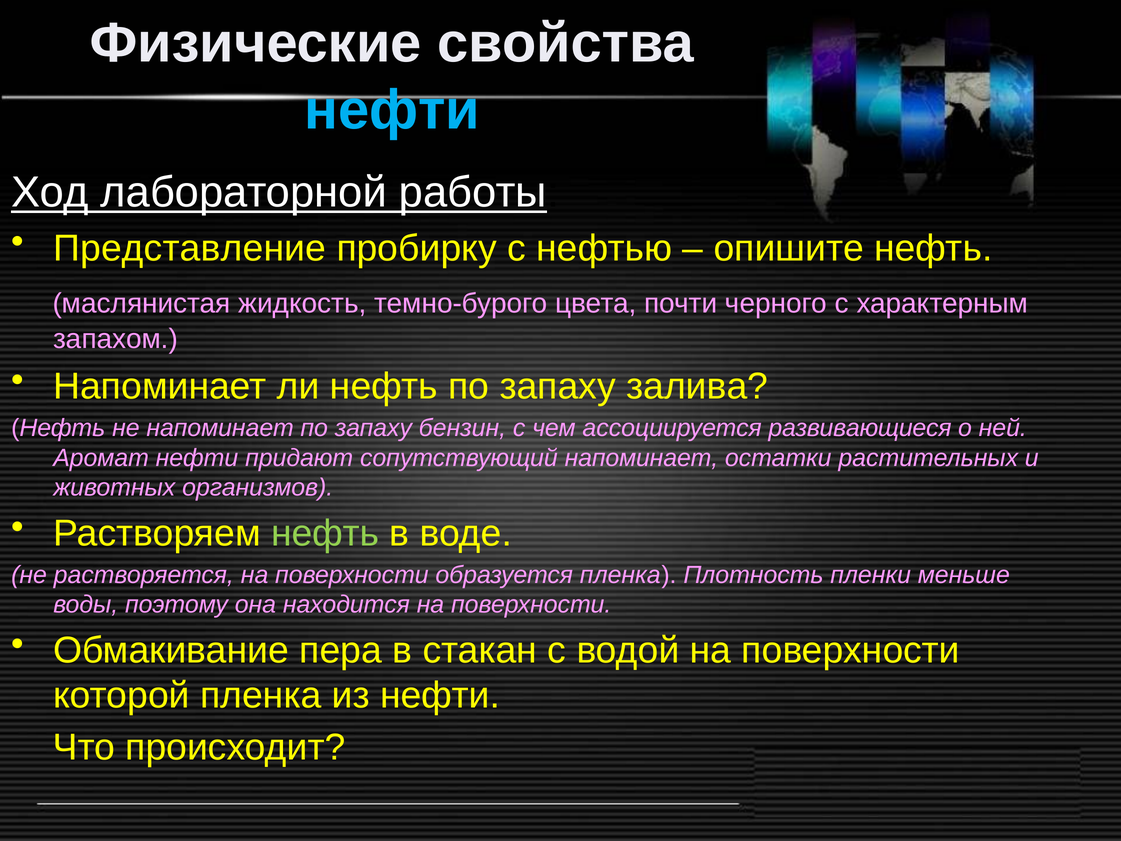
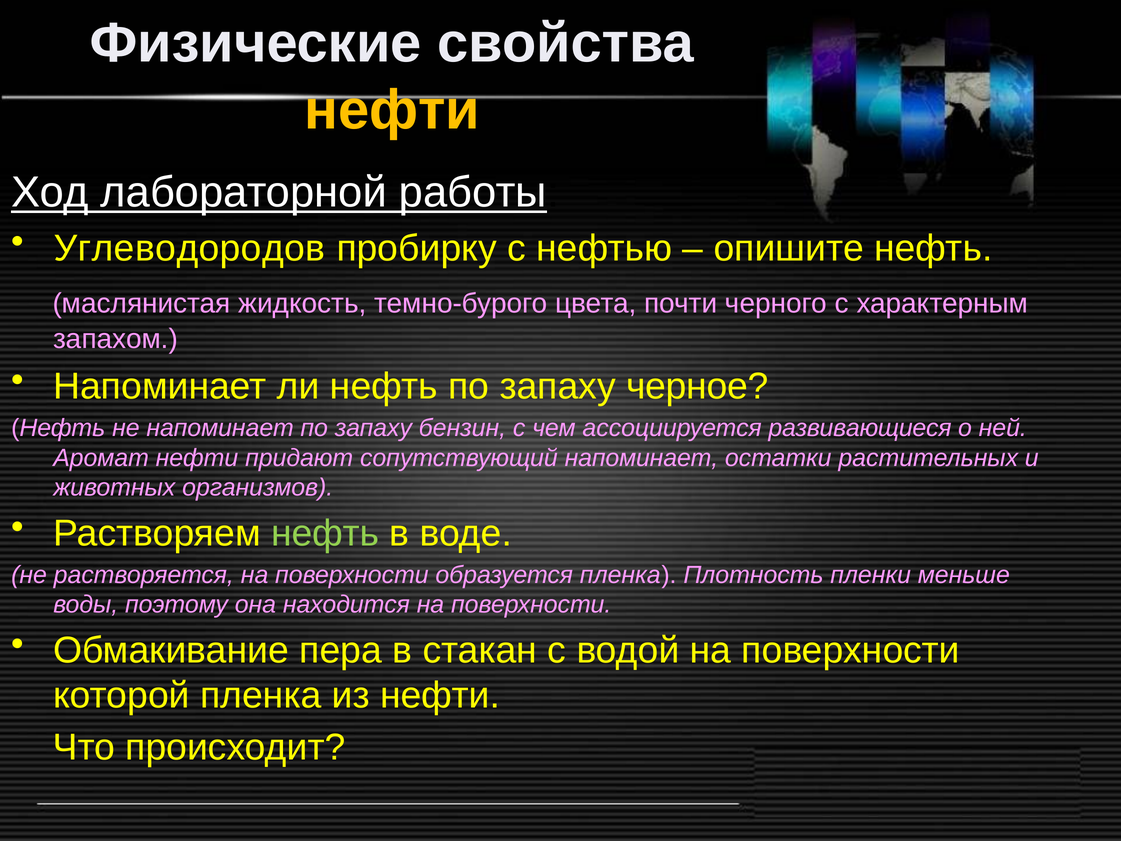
нефти colour: light blue -> yellow (392, 110)
Представление: Представление -> Углеводородов (190, 248)
залива: залива -> черное (697, 386)
